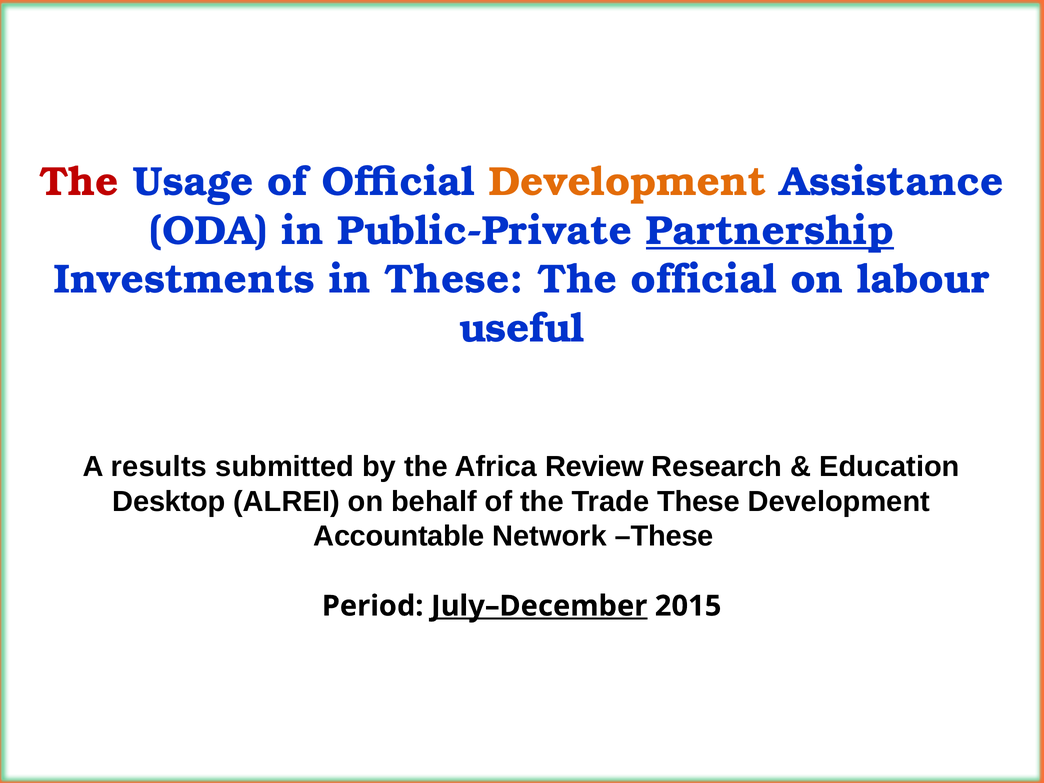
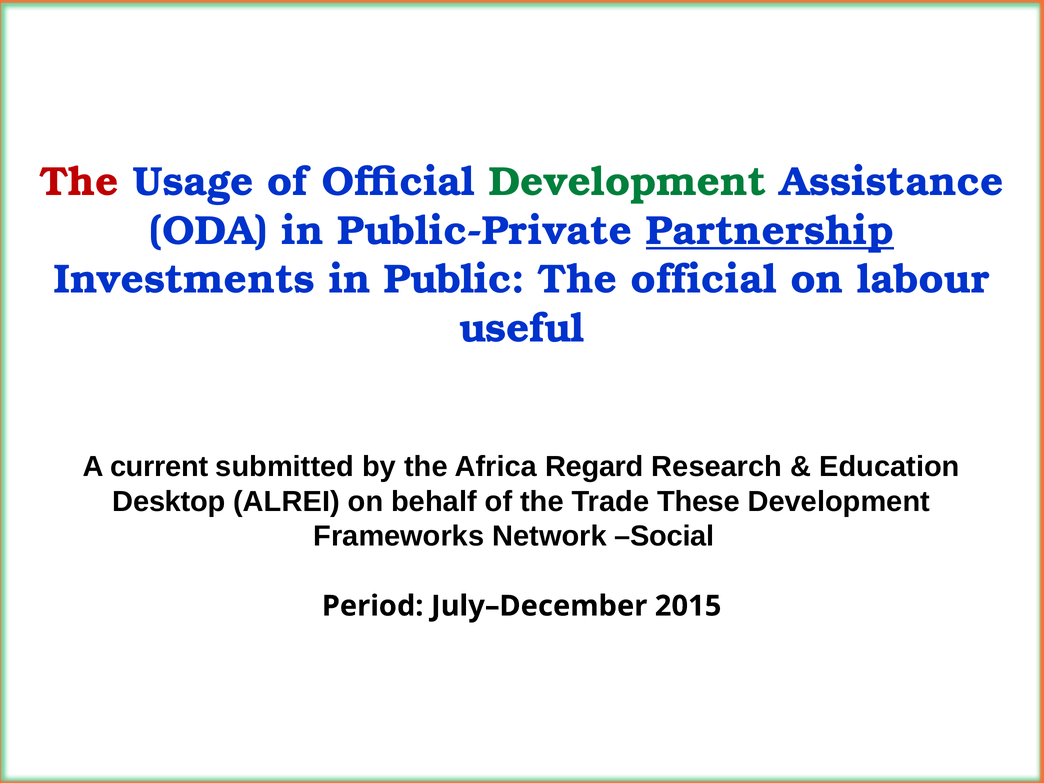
Development colour: orange -> green (627, 182)
in These: These -> Public (454, 280)
results: results -> current (159, 467)
Review: Review -> Regard (594, 467)
Accountable: Accountable -> Frameworks (399, 536)
Network These: These -> Social (664, 536)
July–December underline: present -> none (539, 606)
